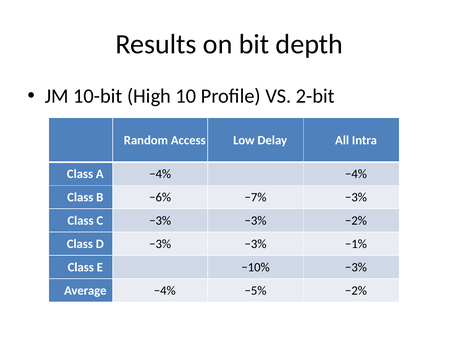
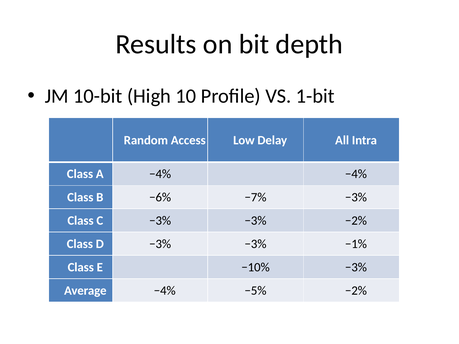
2-bit: 2-bit -> 1-bit (315, 96)
